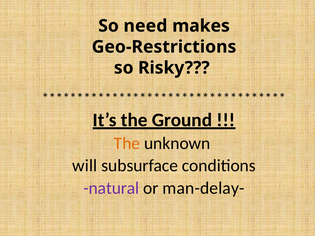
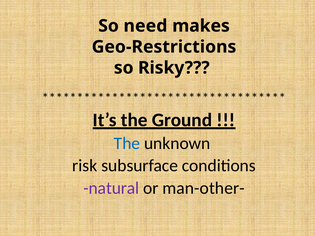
The colour: orange -> blue (127, 143)
will: will -> risk (85, 166)
man-delay-: man-delay- -> man-other- (204, 188)
